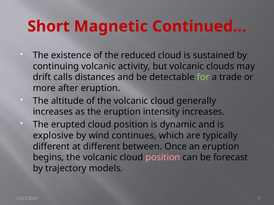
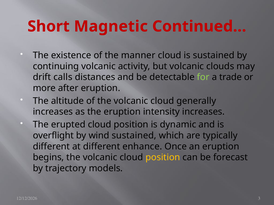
reduced: reduced -> manner (138, 55)
explosive: explosive -> overflight (53, 136)
wind continues: continues -> sustained (134, 136)
between: between -> enhance (142, 147)
position colour: pink -> yellow (163, 158)
